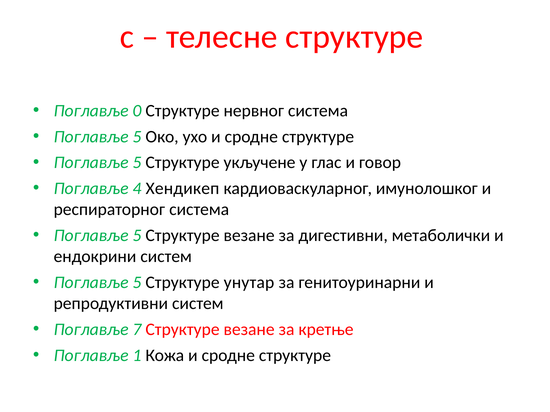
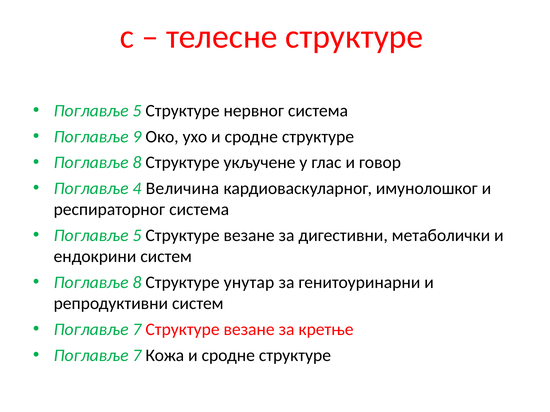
0: 0 -> 5 (137, 111)
5: 5 -> 9 (137, 137)
5: 5 -> 8 (137, 163)
Хендикеп: Хендикеп -> Величина (182, 189)
5: 5 -> 8 (137, 283)
1: 1 -> 7 (137, 356)
